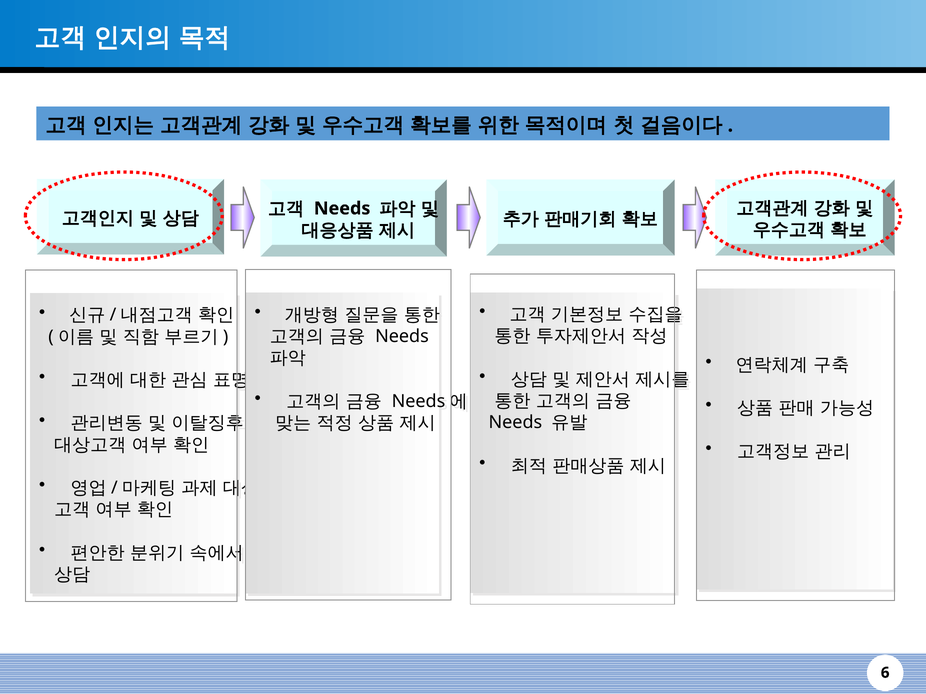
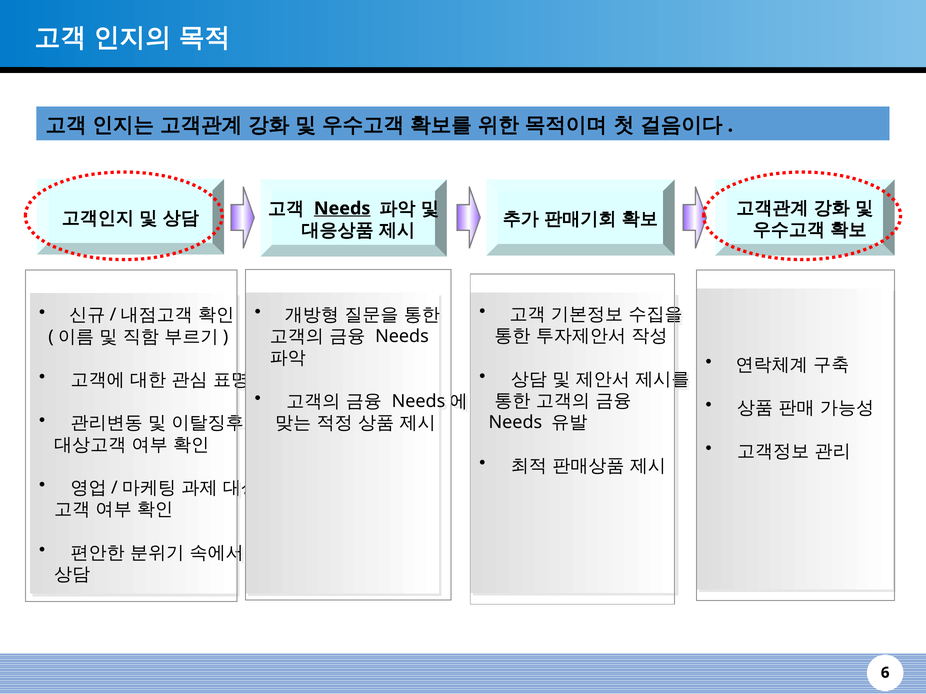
Needs underline: none -> present (342, 209)
